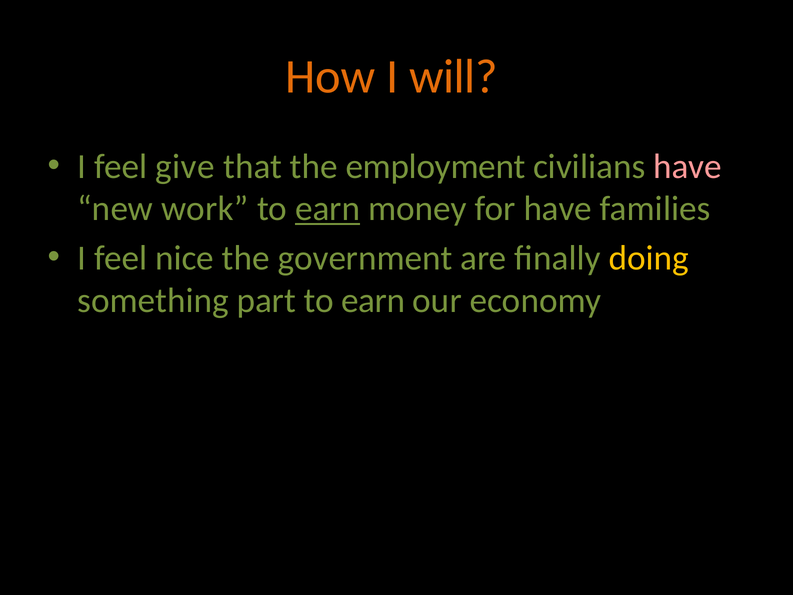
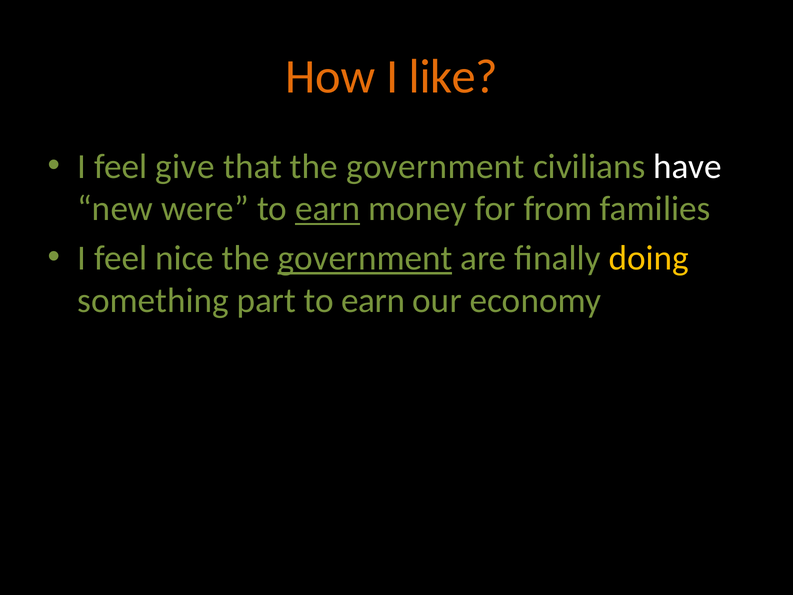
will: will -> like (453, 77)
that the employment: employment -> government (435, 166)
have colour: pink -> white (688, 166)
work: work -> were (205, 209)
for have: have -> from (558, 209)
government underline: none -> present (365, 258)
